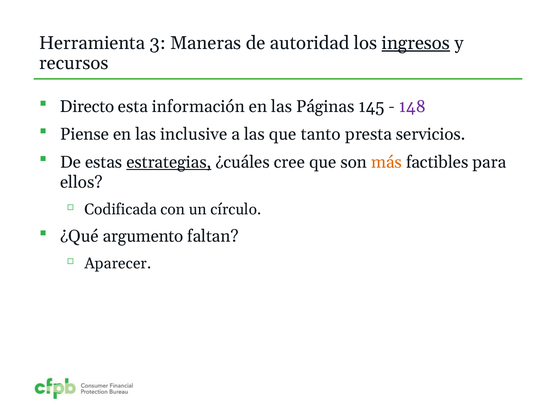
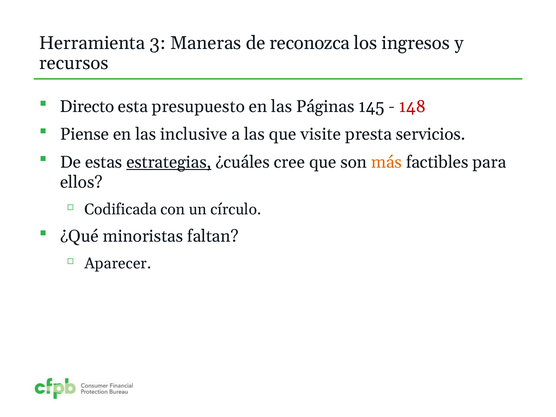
autoridad: autoridad -> reconozca (310, 43)
ingresos underline: present -> none (416, 43)
información: información -> presupuesto (198, 107)
148 colour: purple -> red (412, 107)
tanto: tanto -> visite (321, 134)
argumento: argumento -> minoristas (143, 236)
